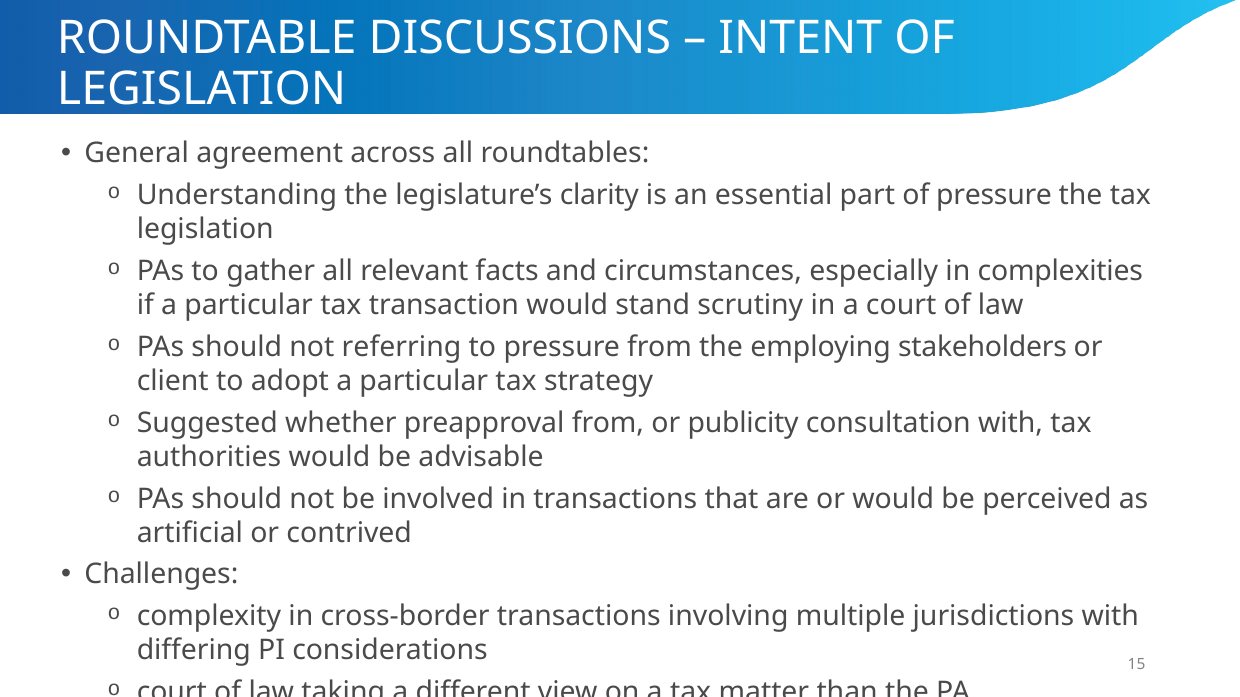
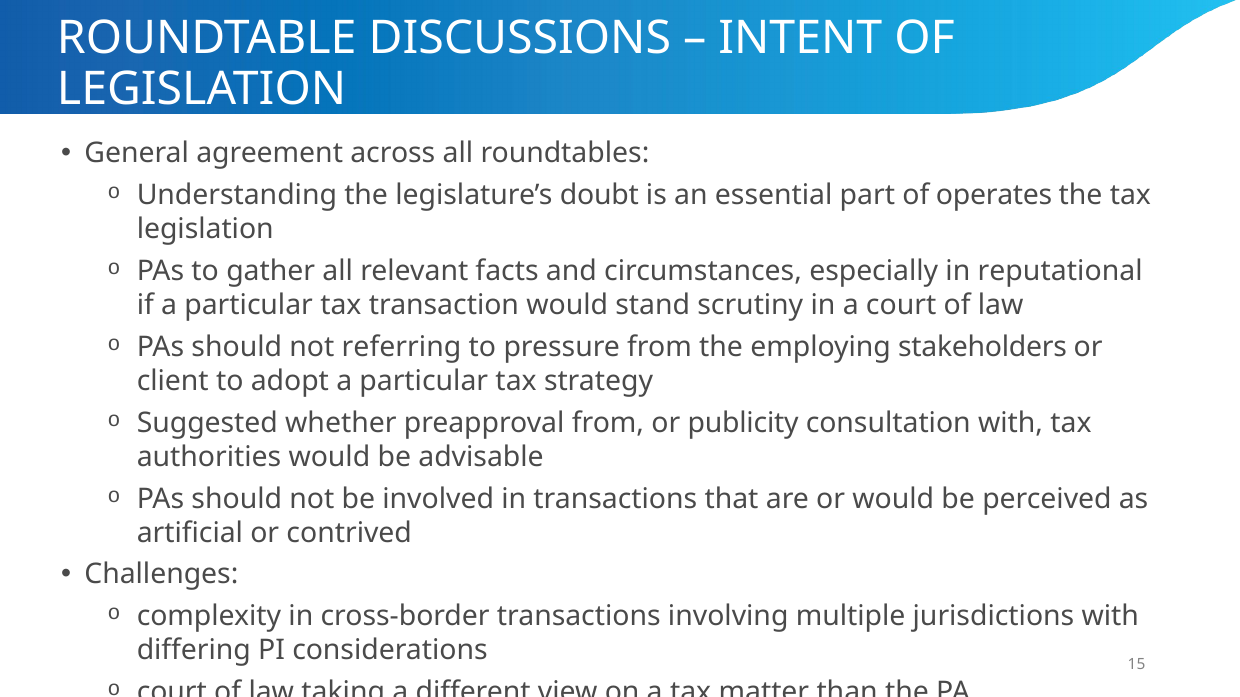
clarity: clarity -> doubt (599, 195)
of pressure: pressure -> operates (994, 195)
complexities: complexities -> reputational (1060, 271)
